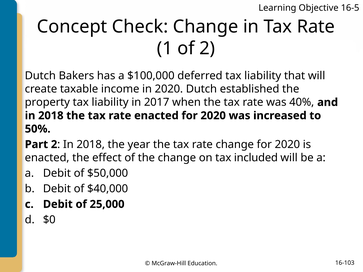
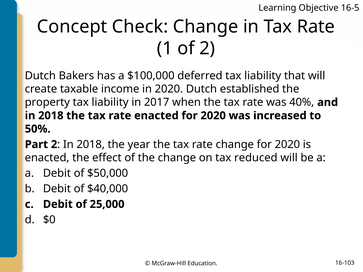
included: included -> reduced (256, 158)
